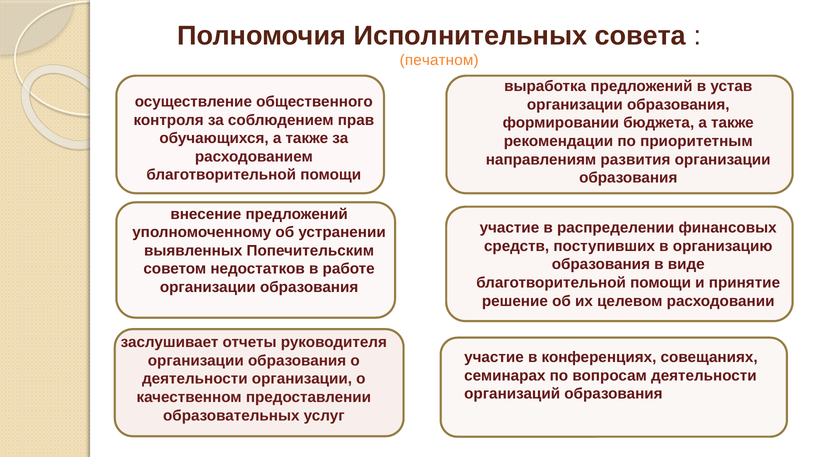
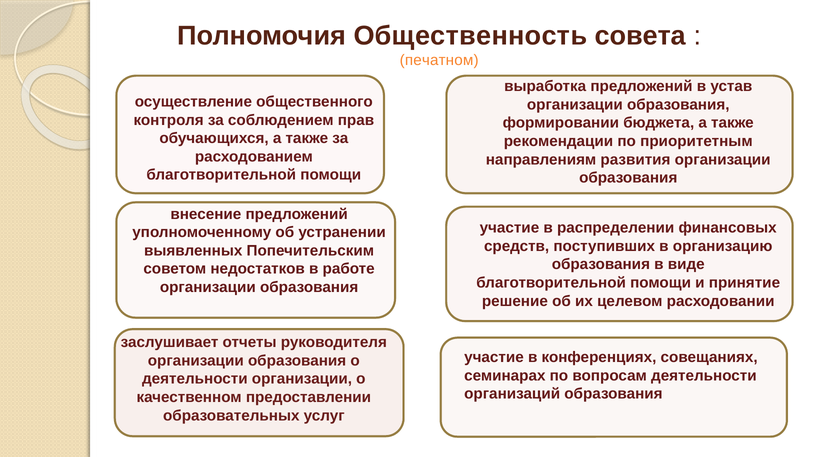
Исполнительных: Исполнительных -> Общественность (470, 36)
